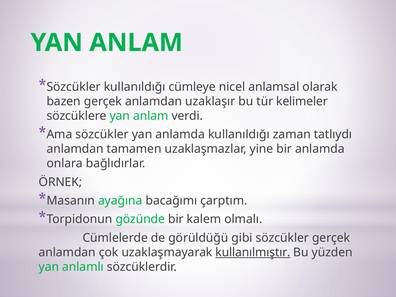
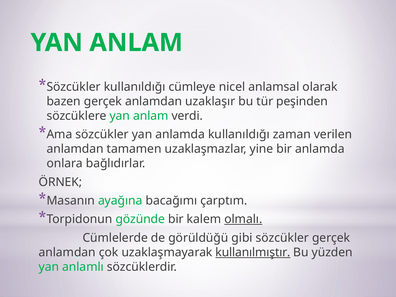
kelimeler: kelimeler -> peşinden (302, 101)
tatlıydı: tatlıydı -> verilen (333, 134)
olmalı underline: none -> present (243, 219)
